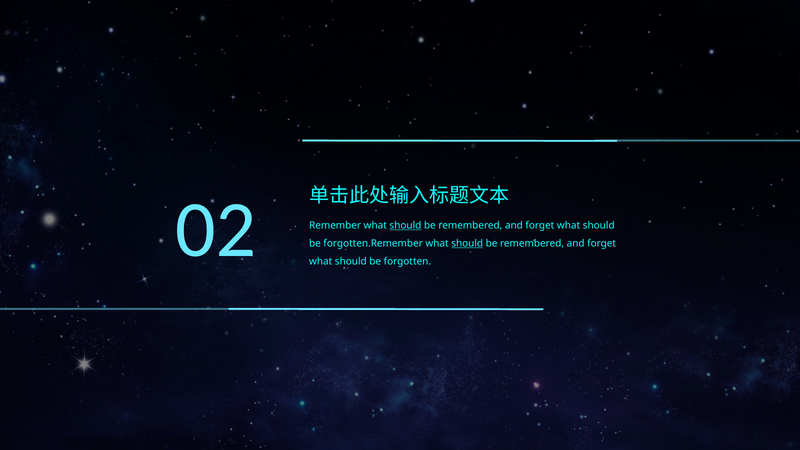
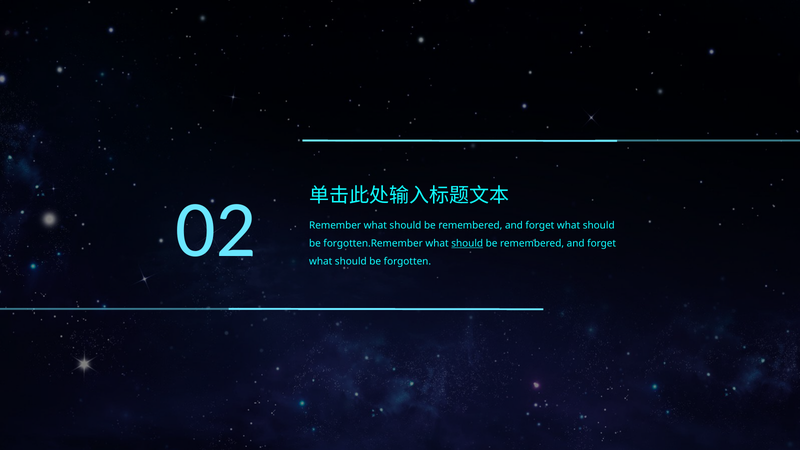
should underline: present -> none (405, 225)
